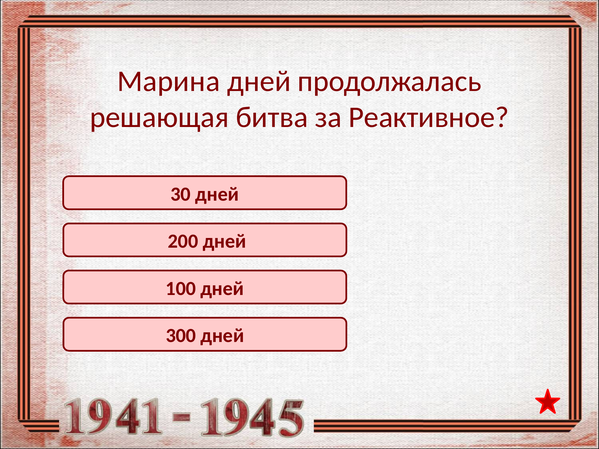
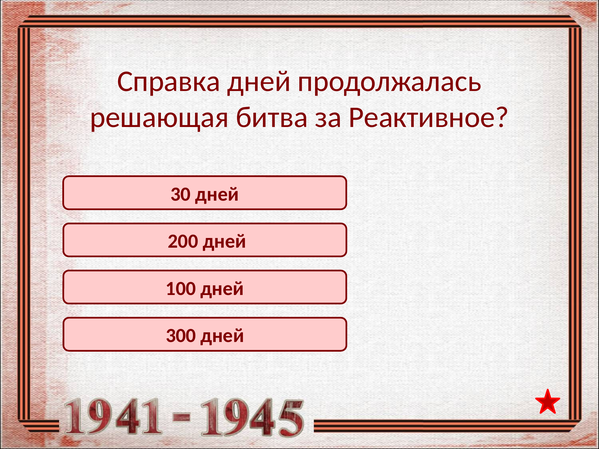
Марина: Марина -> Справка (169, 81)
